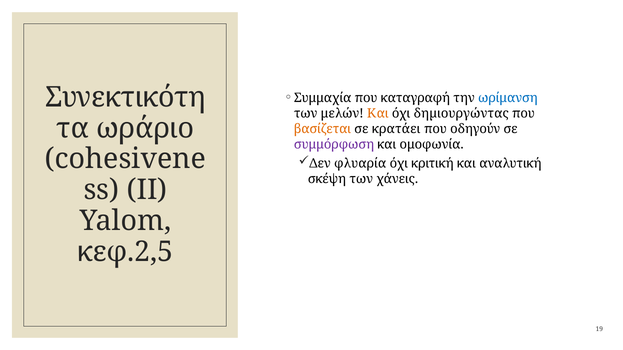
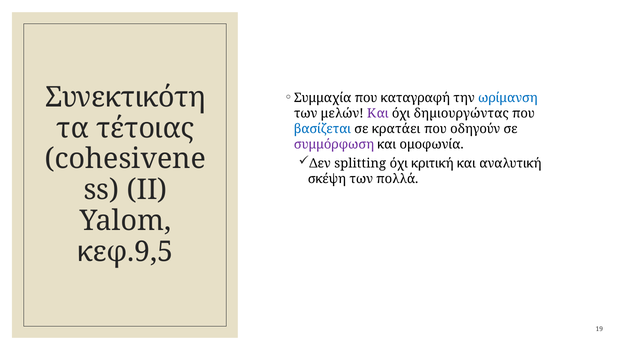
Και colour: orange -> purple (378, 114)
ωράριο: ωράριο -> τέτοιας (145, 128)
βασίζεται colour: orange -> blue (323, 129)
φλυαρία: φλυαρία -> splitting (360, 164)
χάνεις: χάνεις -> πολλά (397, 179)
κεφ.2,5: κεφ.2,5 -> κεφ.9,5 (126, 252)
